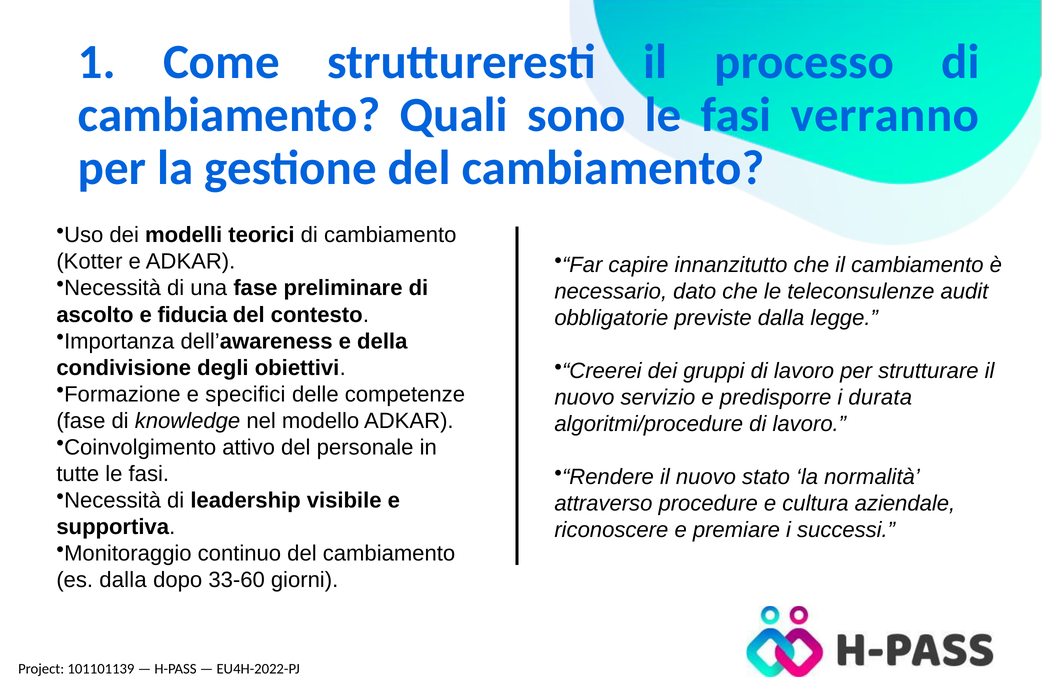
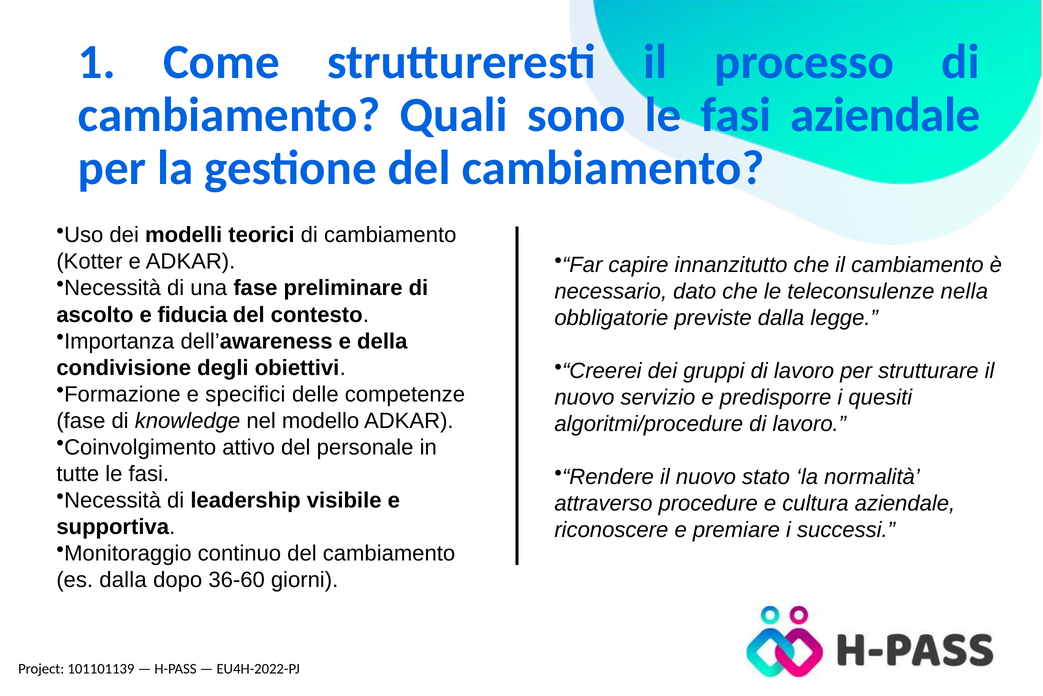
fasi verranno: verranno -> aziendale (885, 115)
audit: audit -> nella (964, 291)
durata: durata -> quesiti (880, 397)
33-60: 33-60 -> 36-60 (237, 579)
